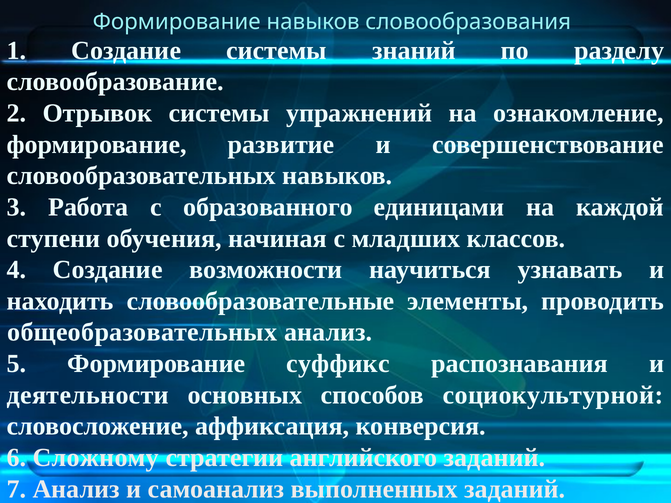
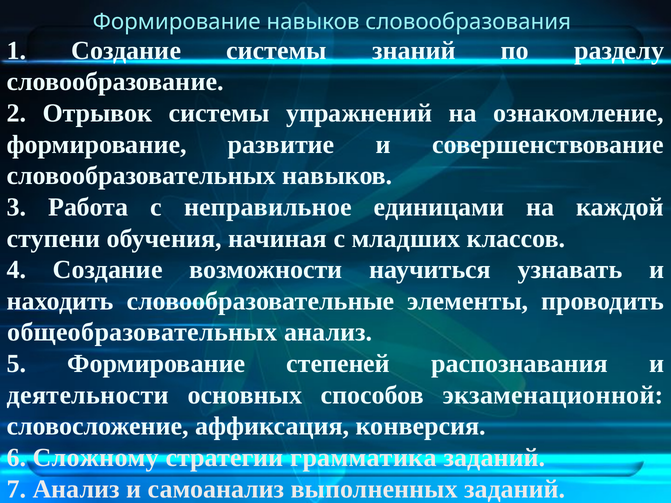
образованного: образованного -> неправильное (268, 207)
суффикс: суффикс -> степеней (338, 364)
социокультурной: социокультурной -> экзаменационной (553, 395)
английского: английского -> грамматика (364, 458)
